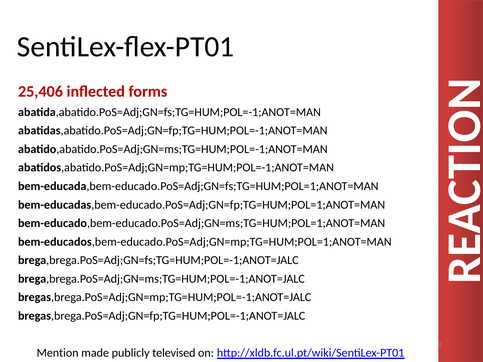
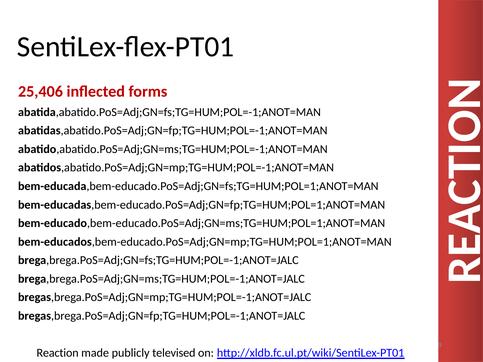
Mention: Mention -> Reaction (58, 353)
